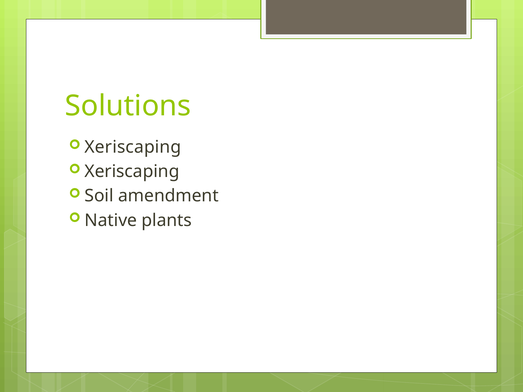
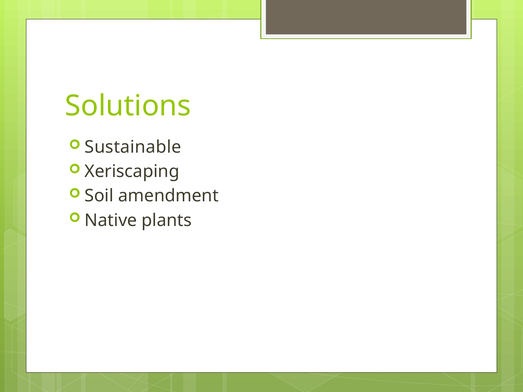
Xeriscaping: Xeriscaping -> Sustainable (133, 147)
